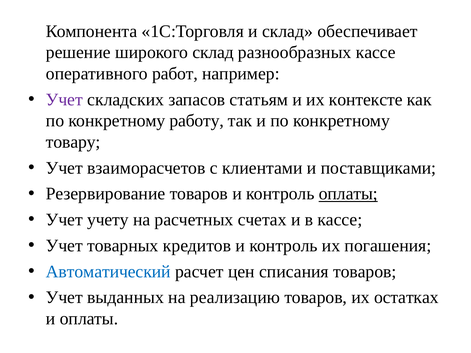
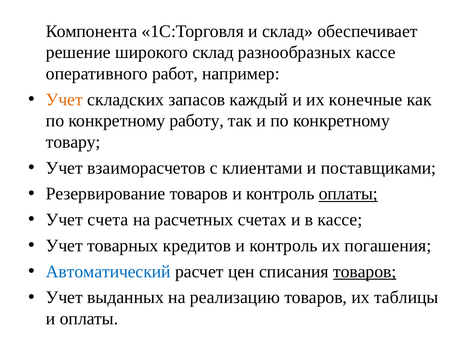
Учет colour: purple -> orange (64, 100)
статьям: статьям -> каждый (259, 100)
контексте: контексте -> конечные (366, 100)
учету: учету -> счета (108, 220)
товаров underline: none -> present (365, 272)
остатках: остатках -> таблицы (406, 298)
